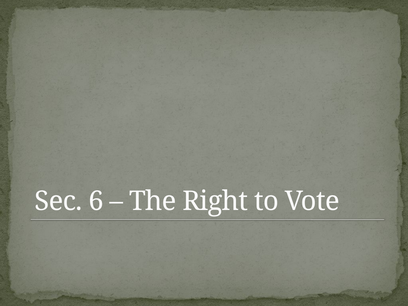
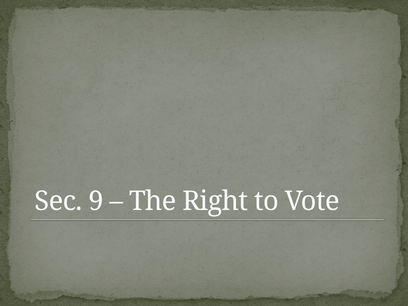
6: 6 -> 9 (96, 201)
